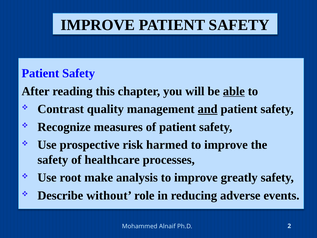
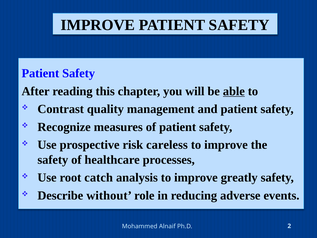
and underline: present -> none (208, 109)
harmed: harmed -> careless (167, 145)
make: make -> catch (99, 177)
